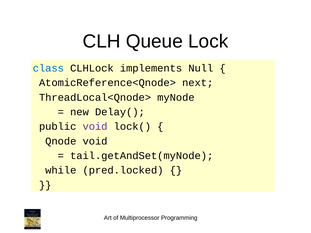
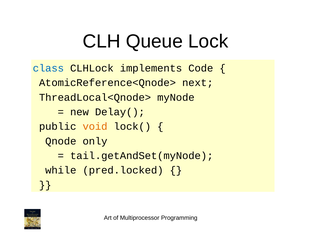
Null: Null -> Code (201, 68)
void colour: purple -> orange (95, 127)
Qnode void: void -> only (95, 141)
